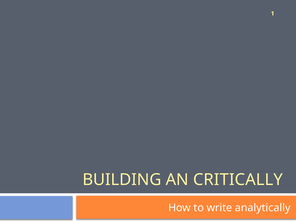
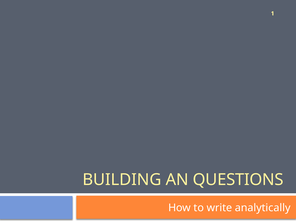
CRITICALLY: CRITICALLY -> QUESTIONS (238, 180)
